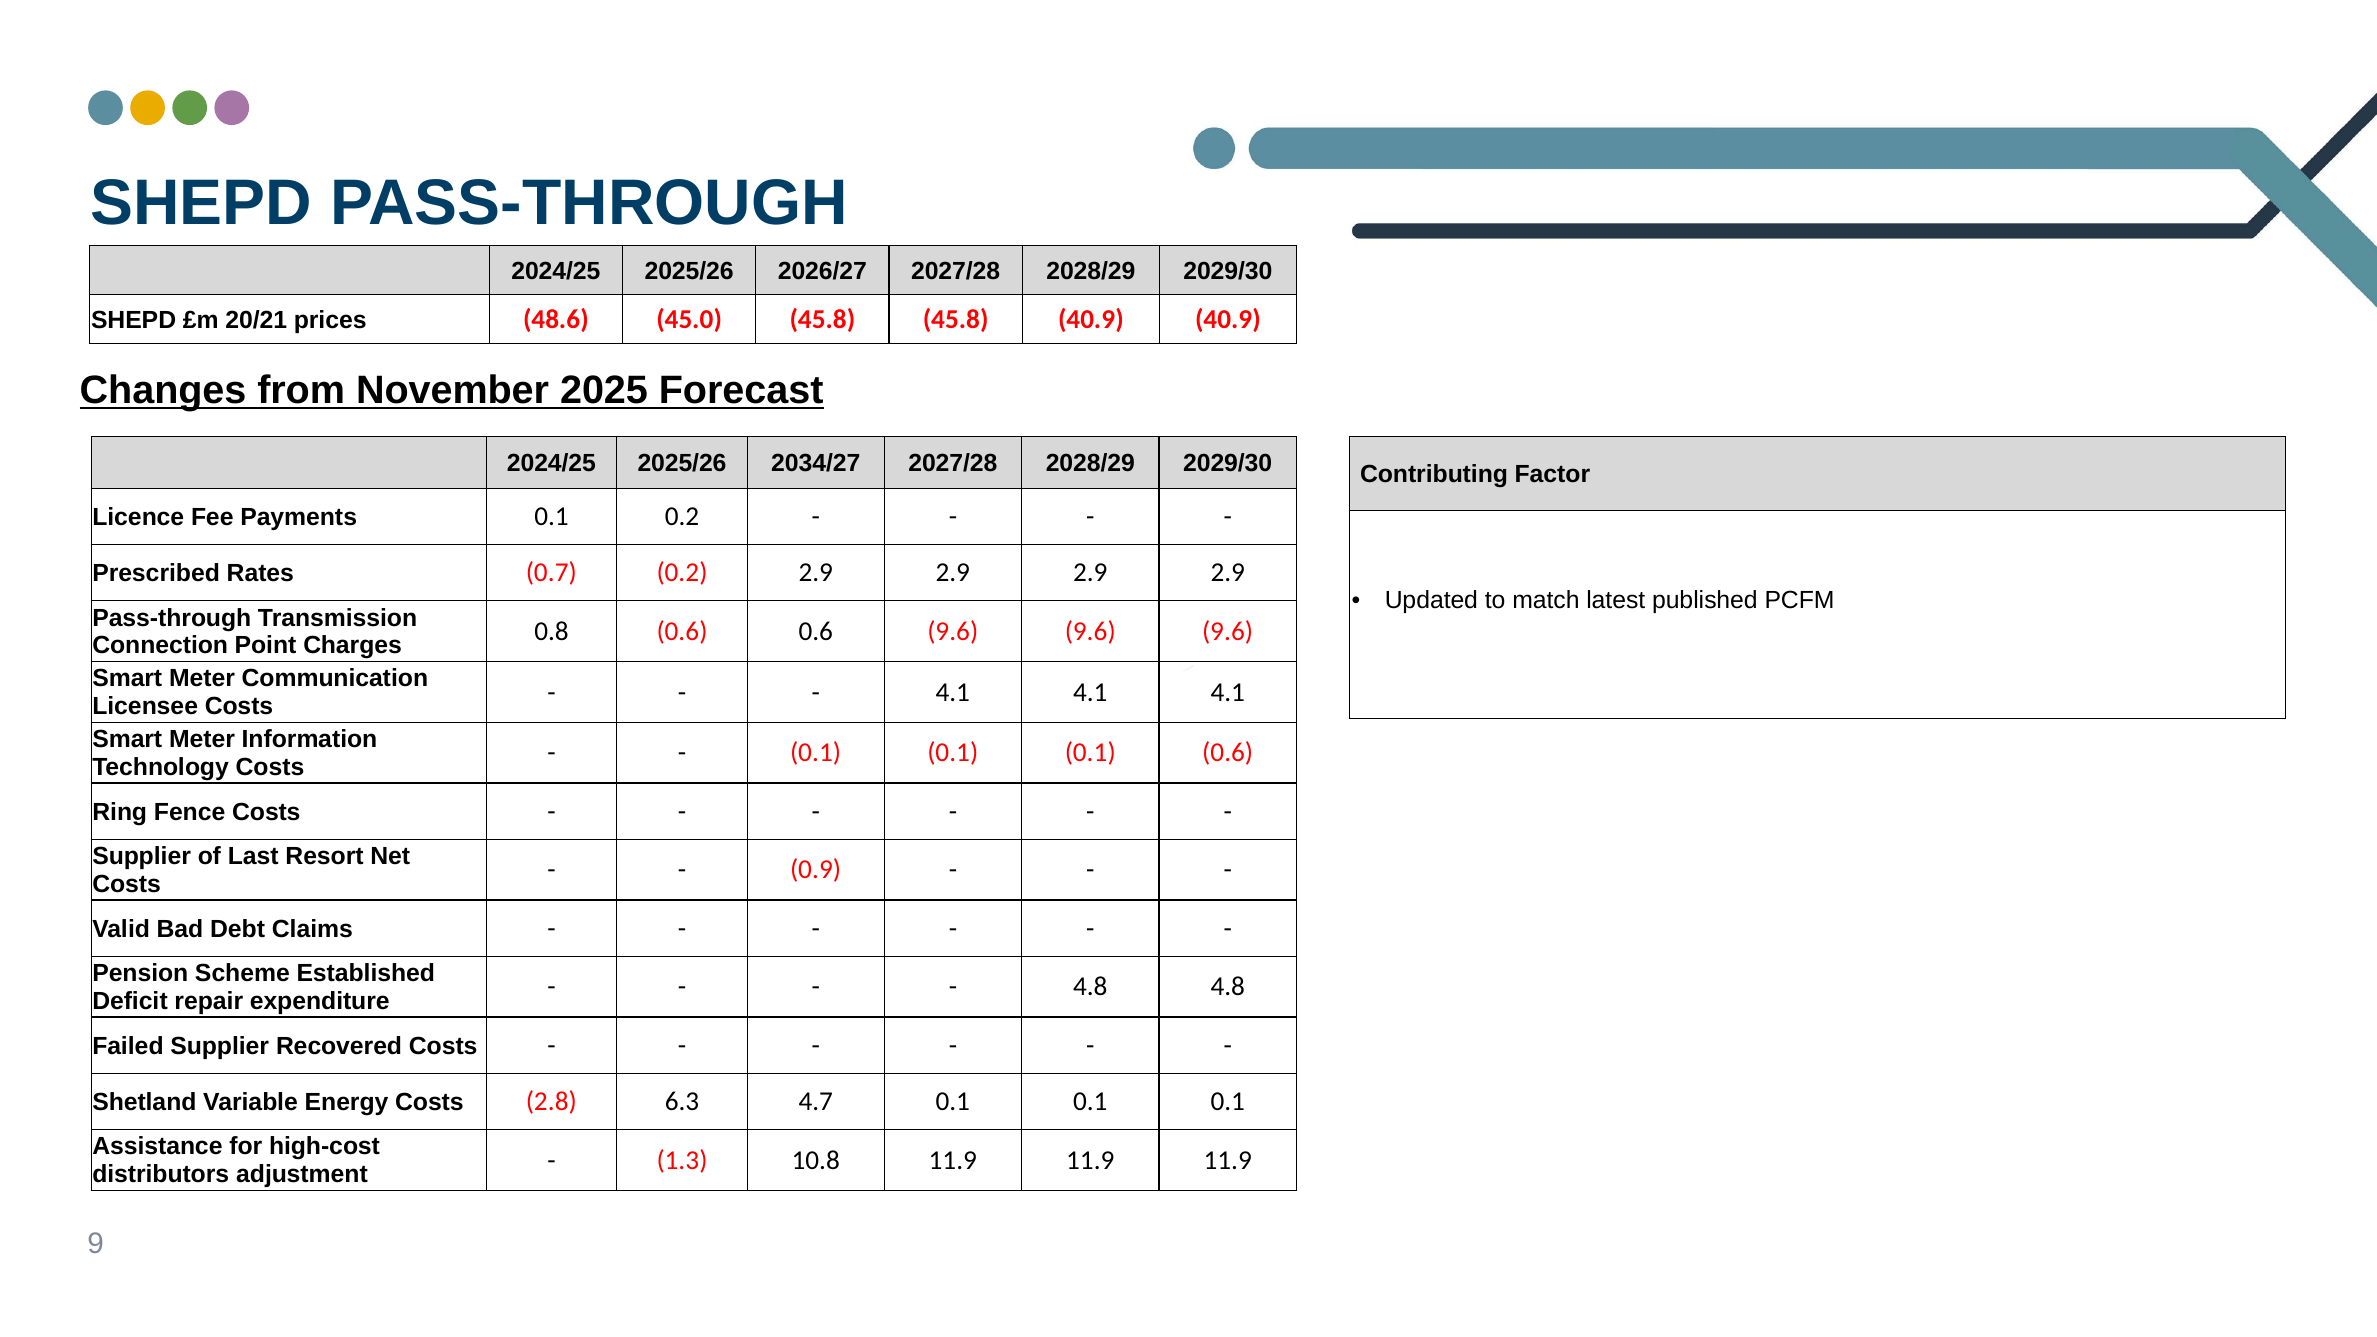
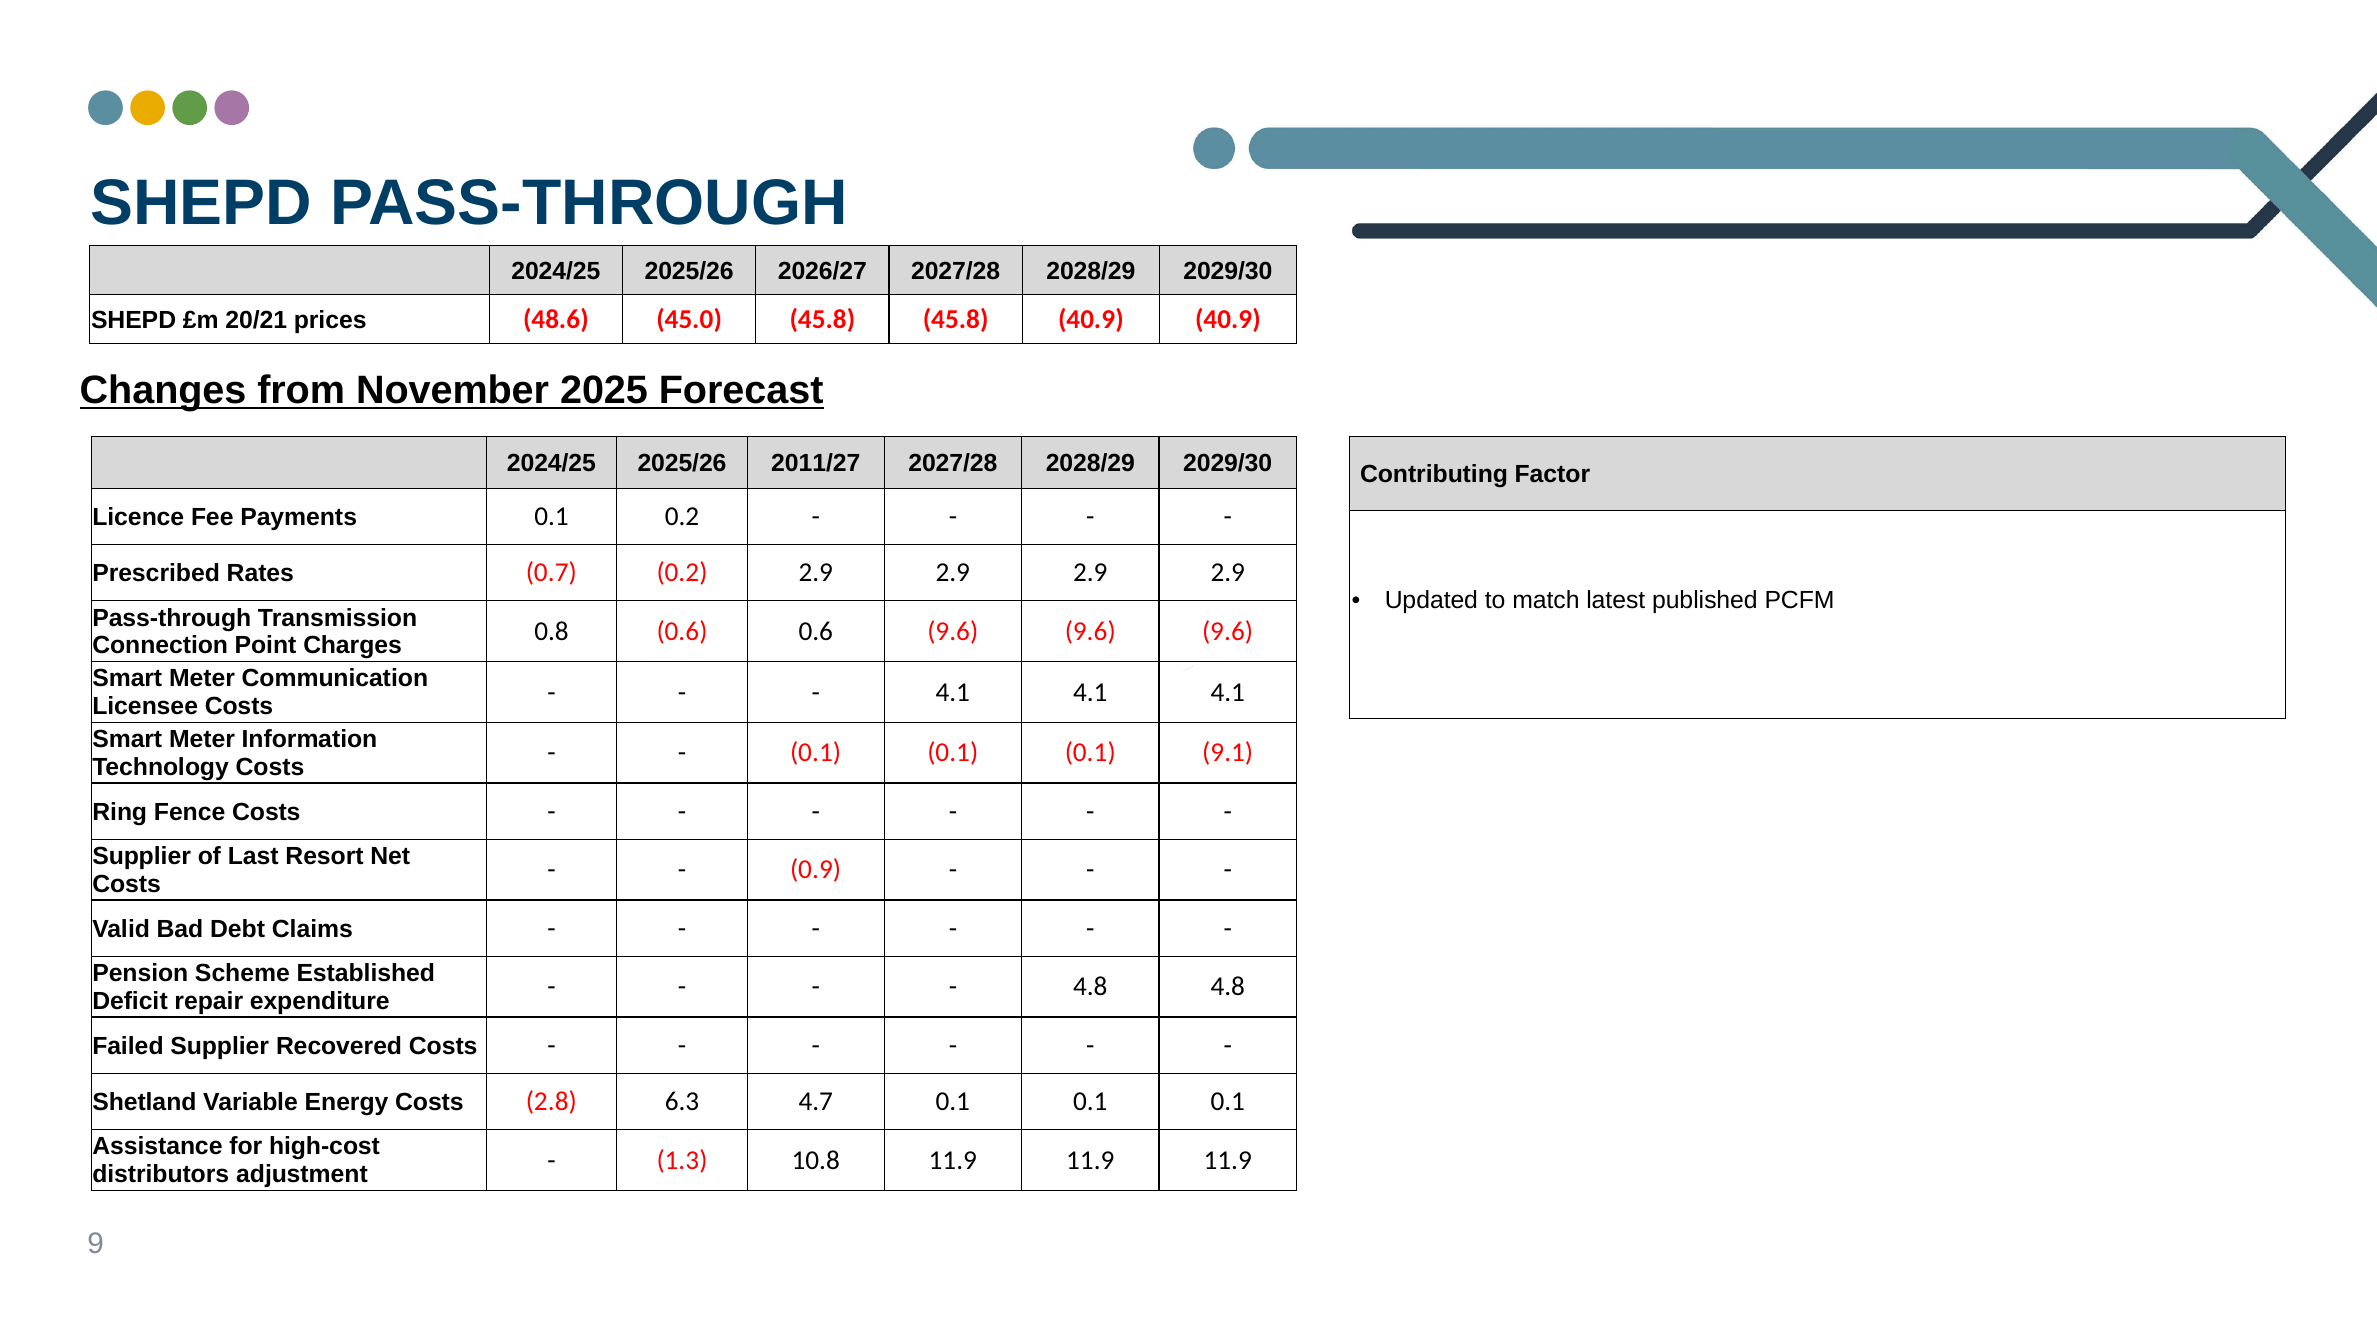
2034/27: 2034/27 -> 2011/27 (816, 463)
0.1 0.6: 0.6 -> 9.1 (1228, 753)
